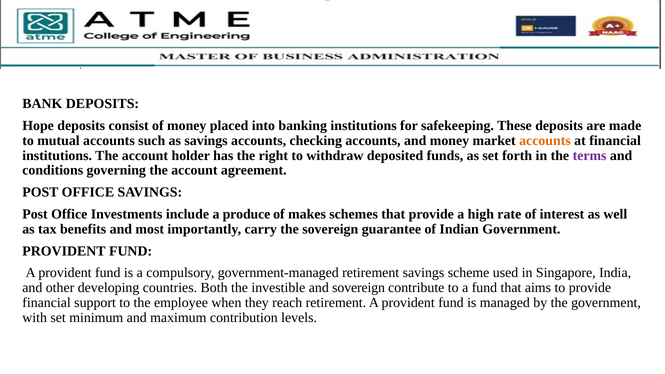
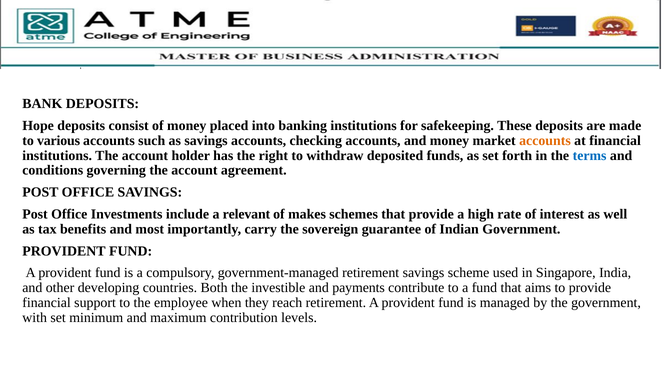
mutual: mutual -> various (59, 140)
terms colour: purple -> blue (590, 155)
produce: produce -> relevant (246, 214)
and sovereign: sovereign -> payments (359, 288)
